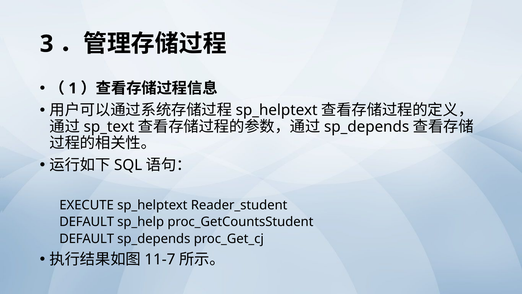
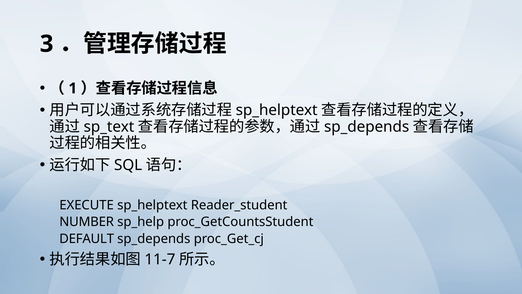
DEFAULT: DEFAULT -> NUMBER (87, 222)
